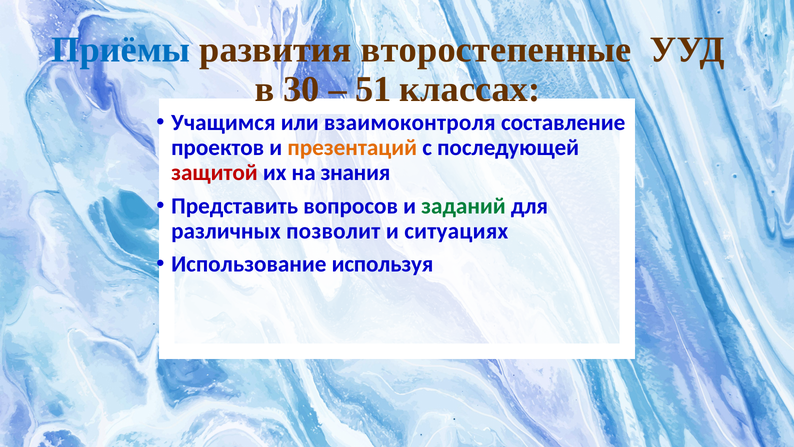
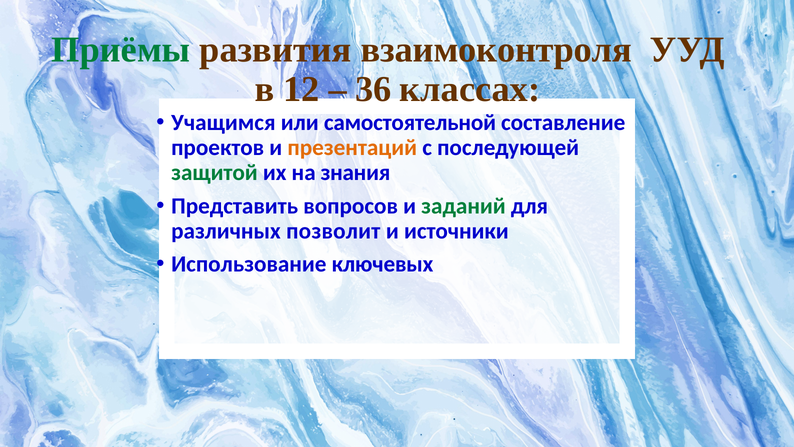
Приёмы colour: blue -> green (121, 50)
второстепенные: второстепенные -> взаимоконтроля (496, 50)
30: 30 -> 12 (301, 89)
51: 51 -> 36 (373, 89)
взаимоконтроля: взаимоконтроля -> самостоятельной (410, 122)
защитой colour: red -> green (214, 172)
ситуациях: ситуациях -> источники (456, 231)
используя: используя -> ключевых (383, 264)
